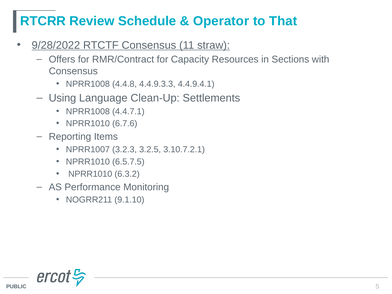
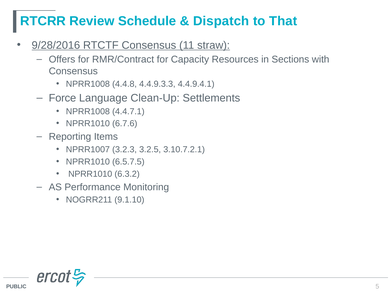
Operator: Operator -> Dispatch (221, 21)
9/28/2022: 9/28/2022 -> 9/28/2016 (56, 45)
Using: Using -> Force (62, 98)
